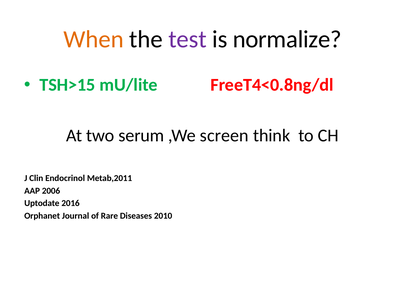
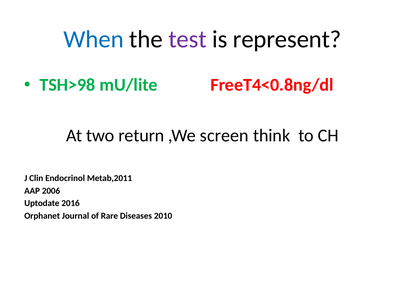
When colour: orange -> blue (94, 39)
normalize: normalize -> represent (287, 39)
TSH>15: TSH>15 -> TSH>98 (67, 85)
serum: serum -> return (141, 135)
